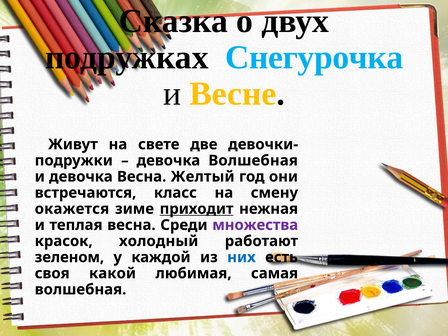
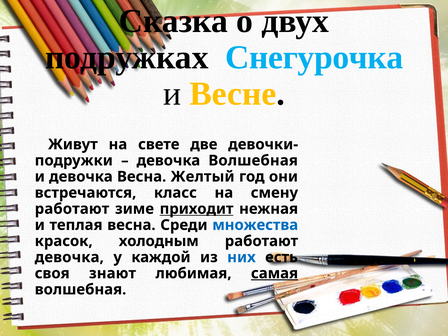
окажется: окажется -> работают (72, 209)
множества colour: purple -> blue (255, 225)
холодный: холодный -> холодным (159, 241)
зеленом: зеленом -> девочка (69, 257)
какой: какой -> знают (112, 273)
самая underline: none -> present (275, 273)
